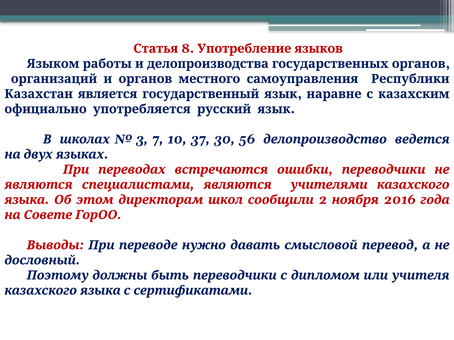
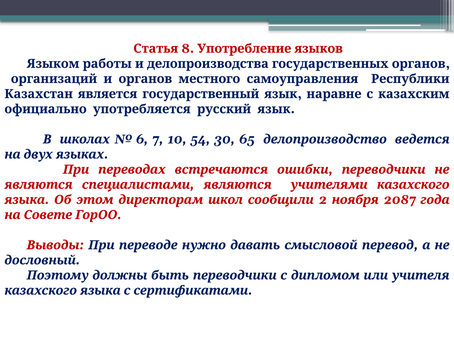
3: 3 -> 6 (142, 139)
37: 37 -> 54 (200, 139)
56: 56 -> 65 (247, 139)
2016: 2016 -> 2087 (400, 200)
